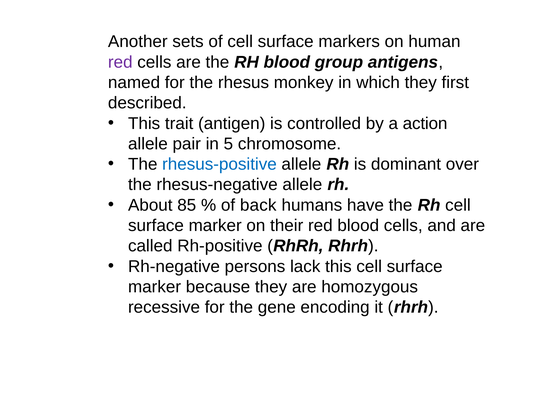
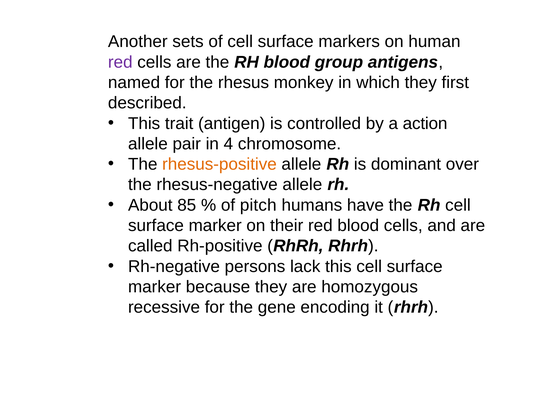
5: 5 -> 4 (228, 144)
rhesus-positive colour: blue -> orange (219, 164)
back: back -> pitch (258, 205)
